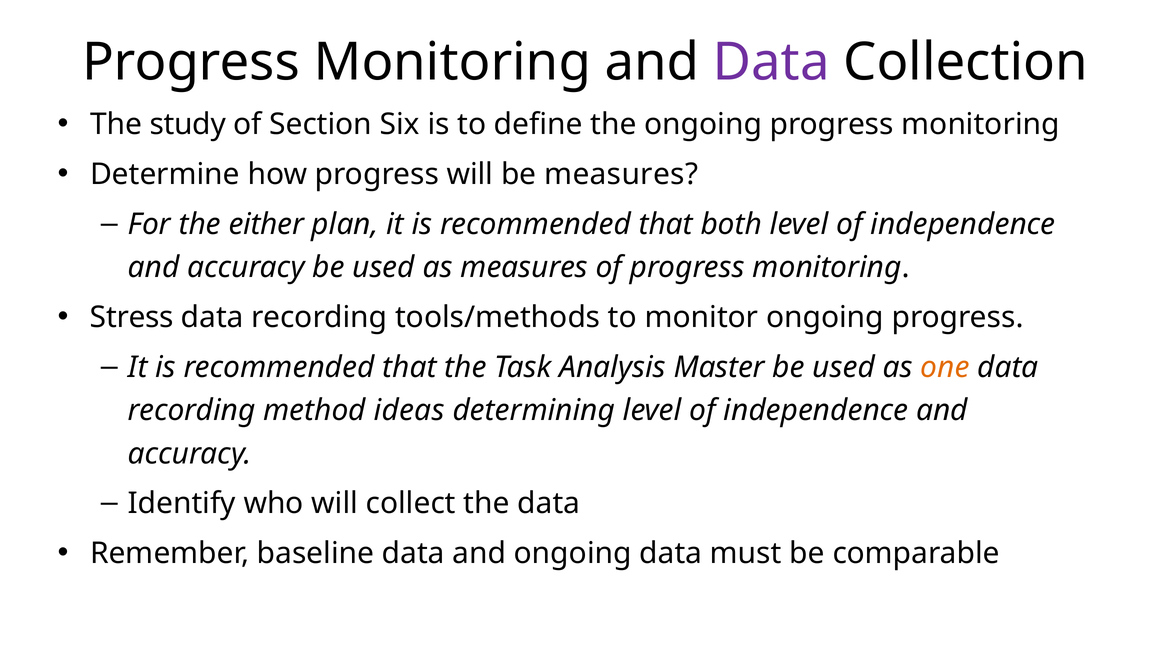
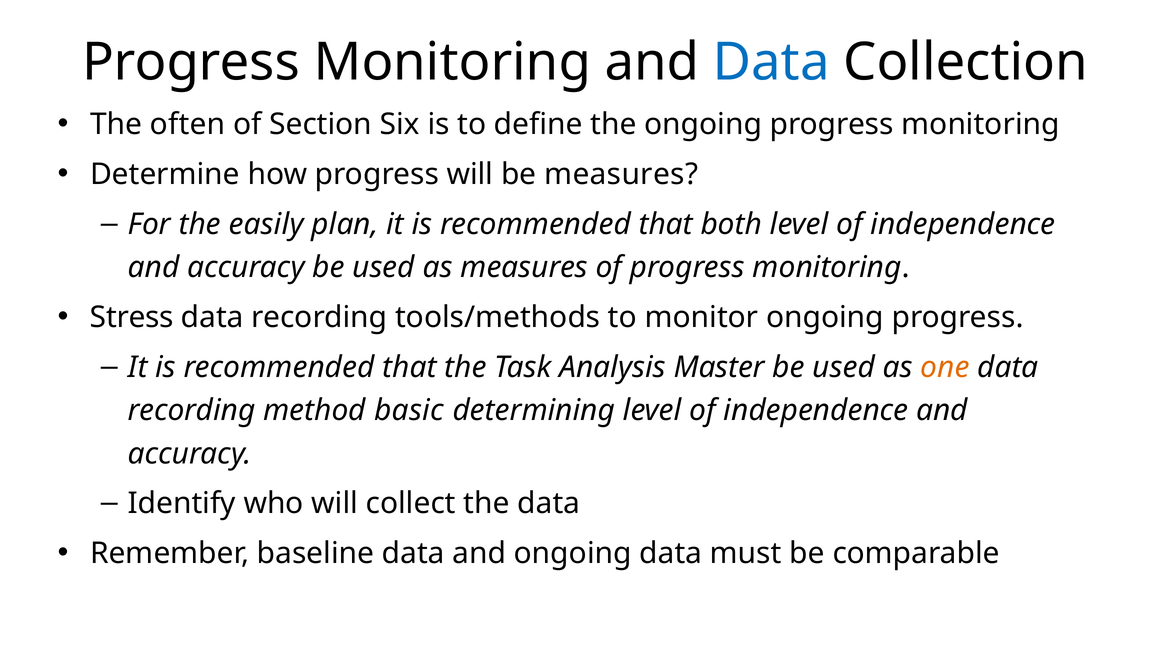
Data colour: purple -> blue (771, 62)
study: study -> often (187, 124)
either: either -> easily (266, 224)
ideas: ideas -> basic (409, 410)
